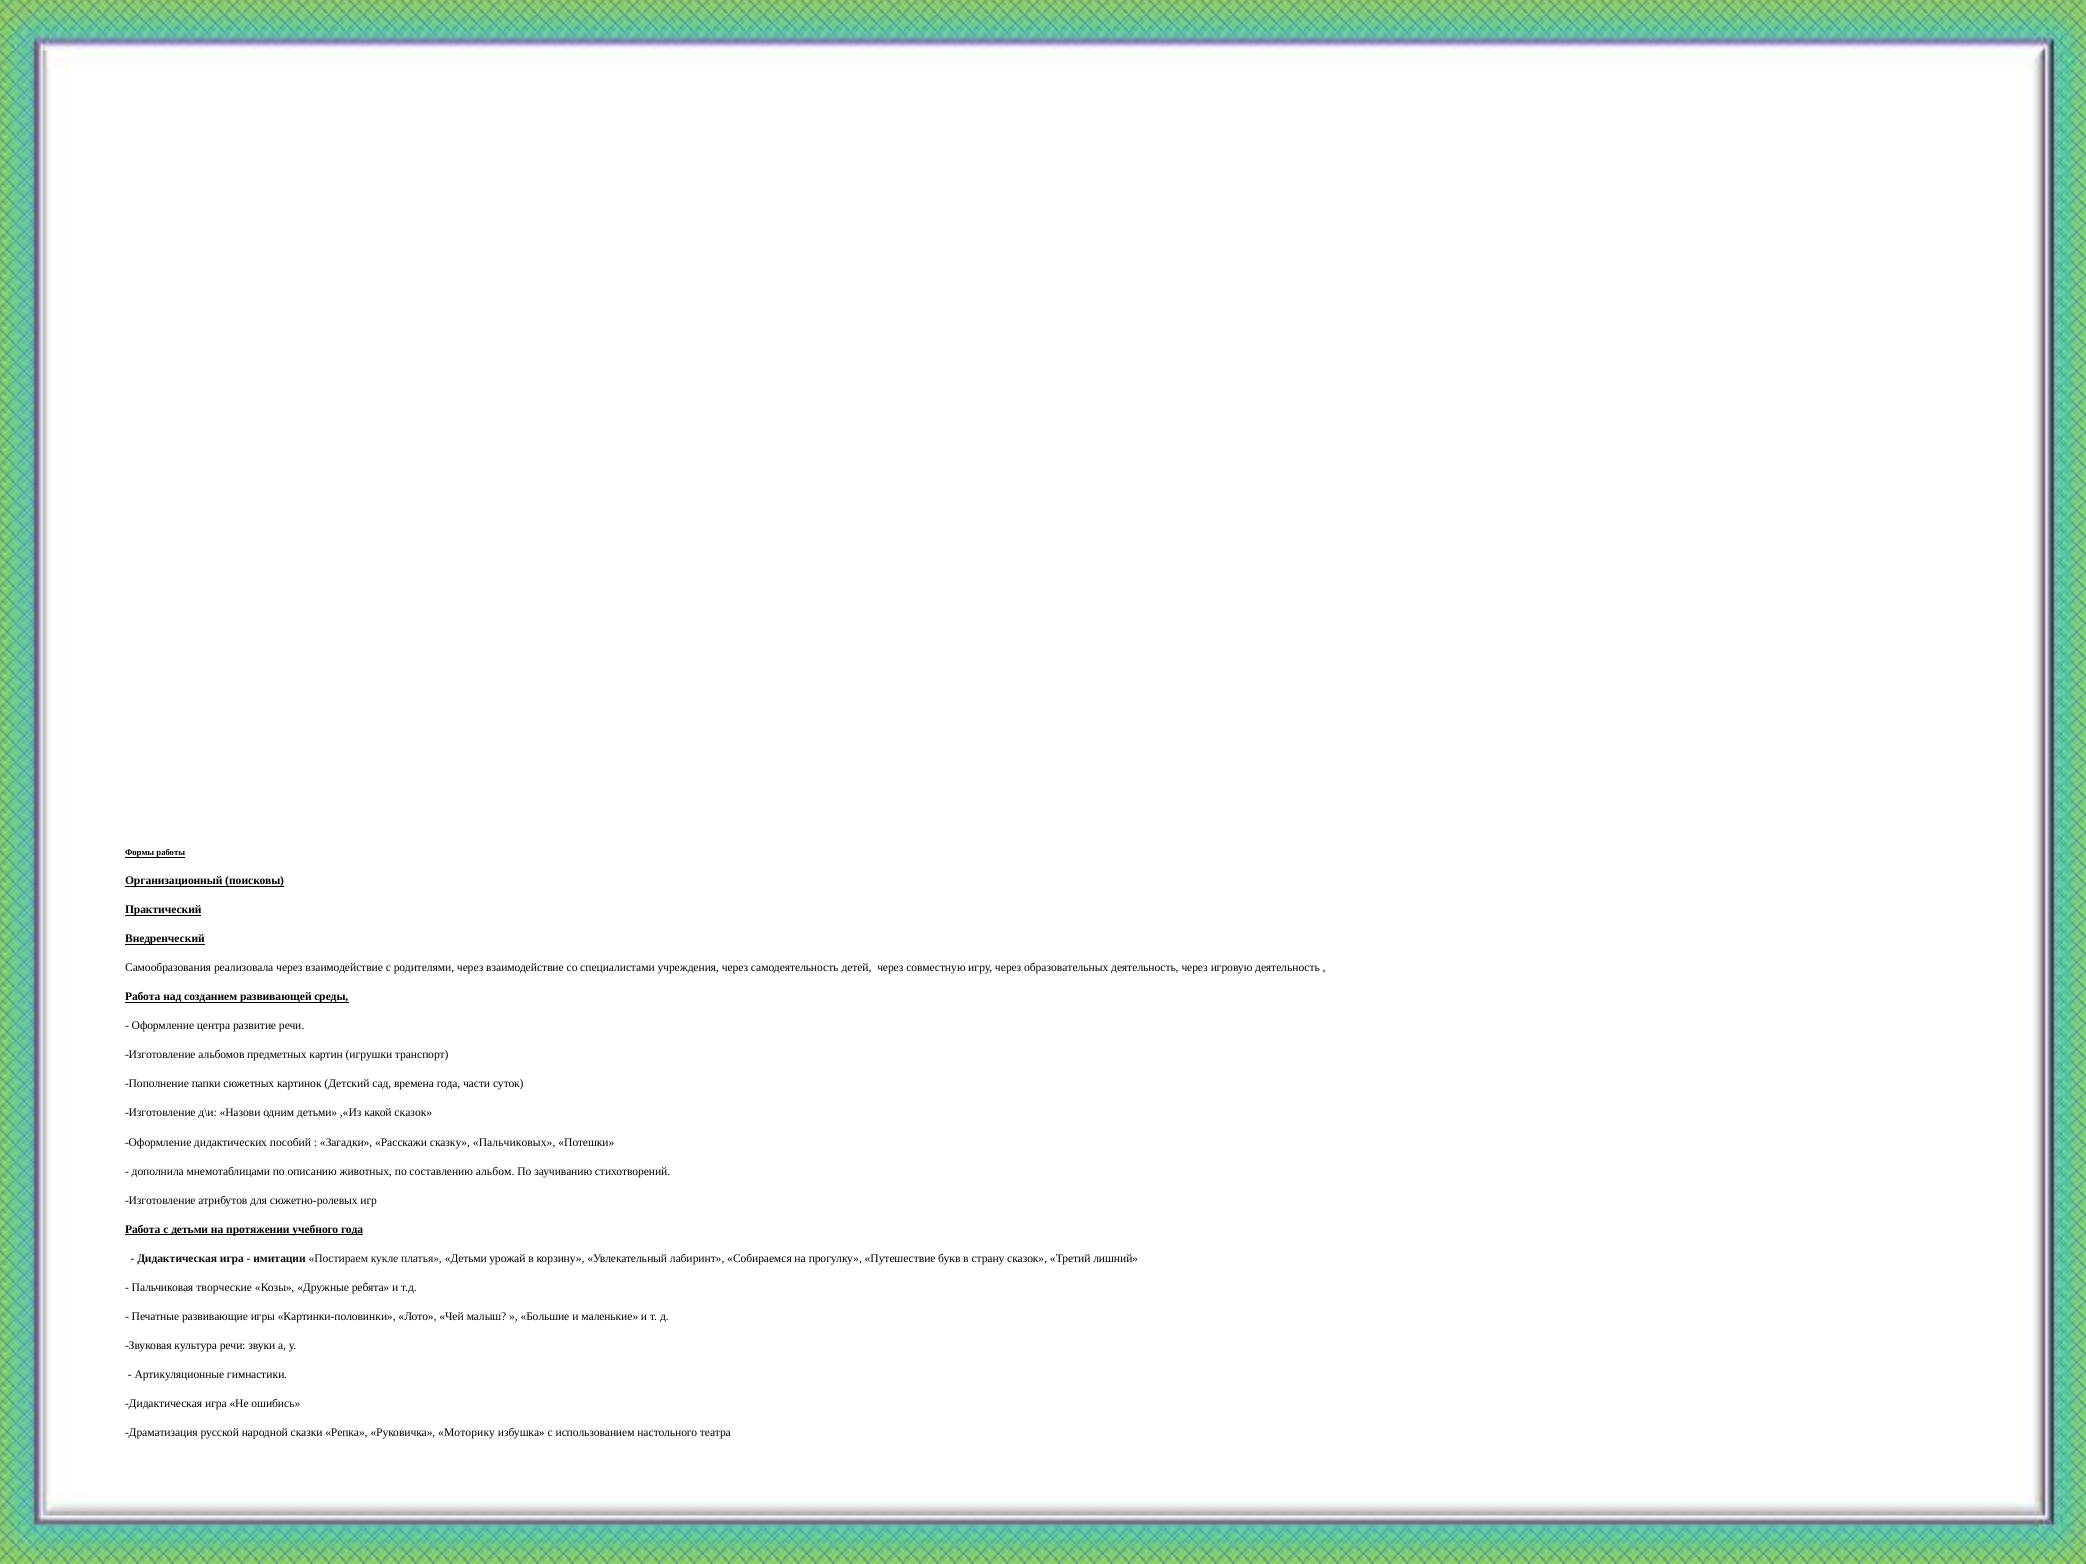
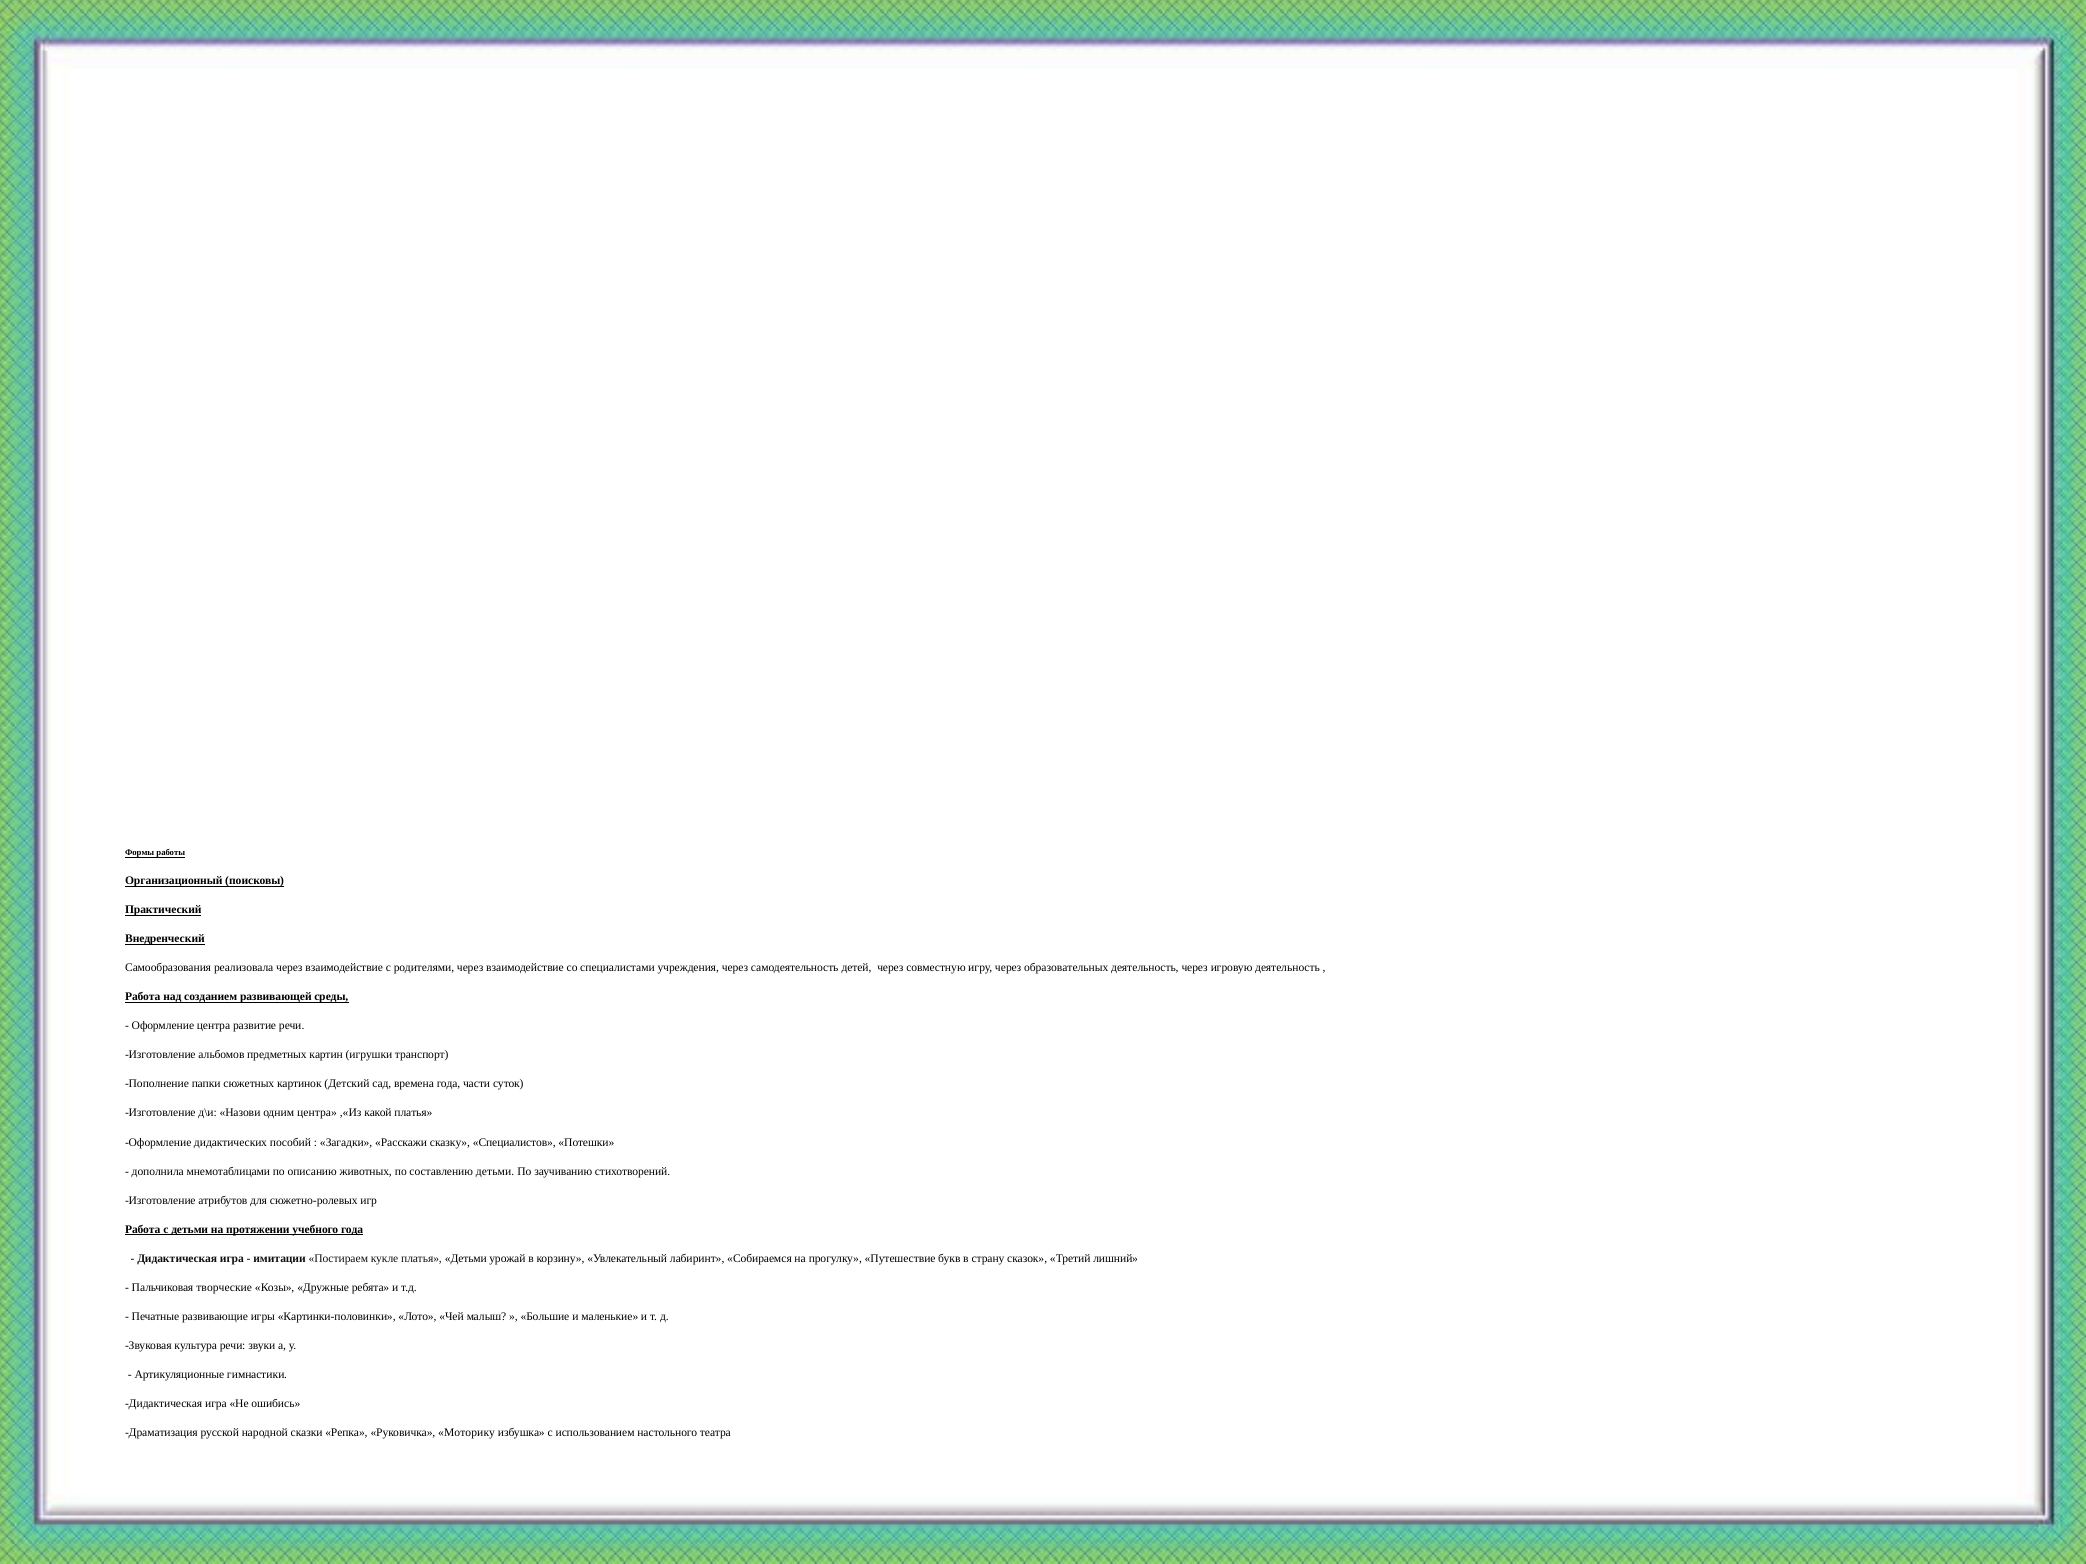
одним детьми: детьми -> центра (317, 1114)
какой сказок: сказок -> платья (413, 1114)
Пальчиковых: Пальчиковых -> Специалистов (514, 1143)
составлению альбом: альбом -> детьми (495, 1172)
